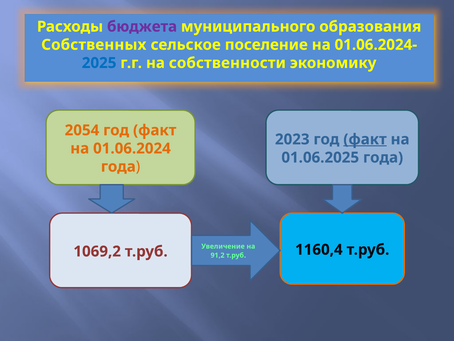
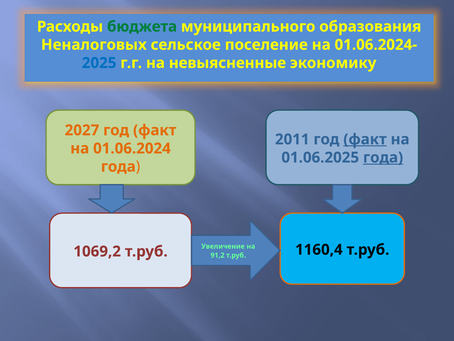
бюджета colour: purple -> green (142, 27)
Собственных: Собственных -> Неналоговых (94, 45)
собственности: собственности -> невыясненные (227, 63)
2054: 2054 -> 2027 (82, 130)
2023: 2023 -> 2011 (292, 139)
года underline: none -> present (383, 157)
